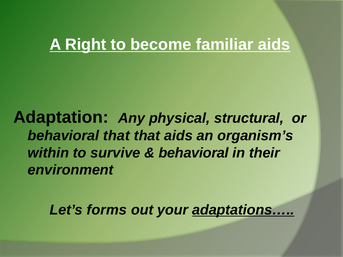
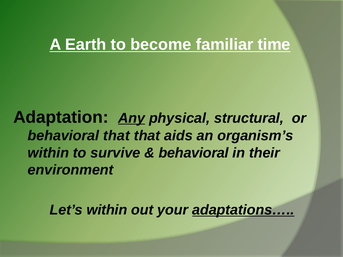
Right: Right -> Earth (86, 45)
familiar aids: aids -> time (274, 45)
Any underline: none -> present (132, 118)
Let’s forms: forms -> within (107, 210)
